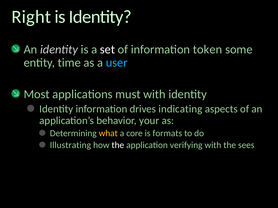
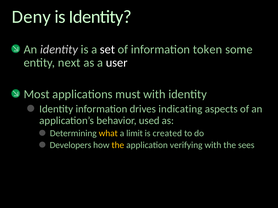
Right: Right -> Deny (31, 17)
time: time -> next (69, 63)
user colour: light blue -> white (117, 63)
your: your -> used (149, 121)
core: core -> limit (135, 134)
formats: formats -> created (167, 134)
Illustrating: Illustrating -> Developers (71, 145)
the colour: white -> yellow (118, 145)
